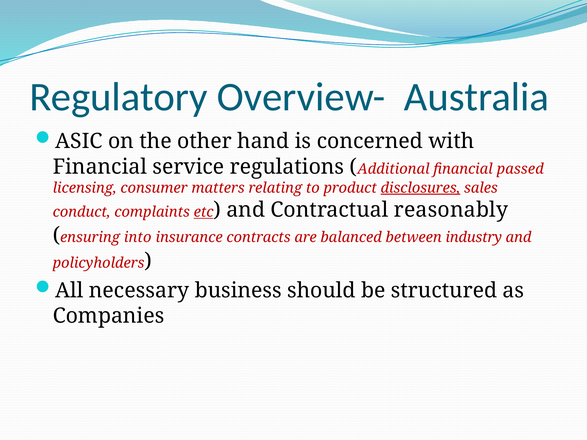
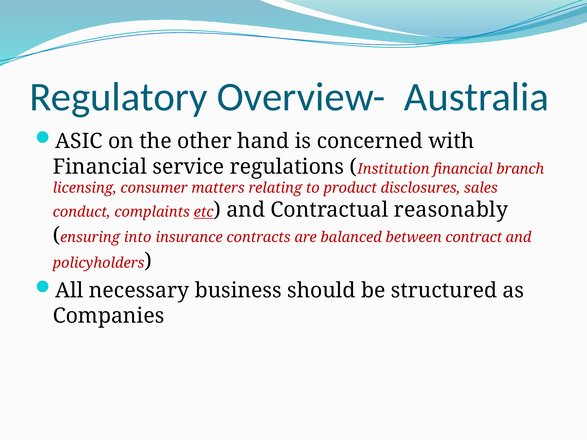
Additional: Additional -> Institution (393, 169)
passed: passed -> branch (520, 169)
disclosures underline: present -> none (420, 188)
industry: industry -> contract (474, 238)
